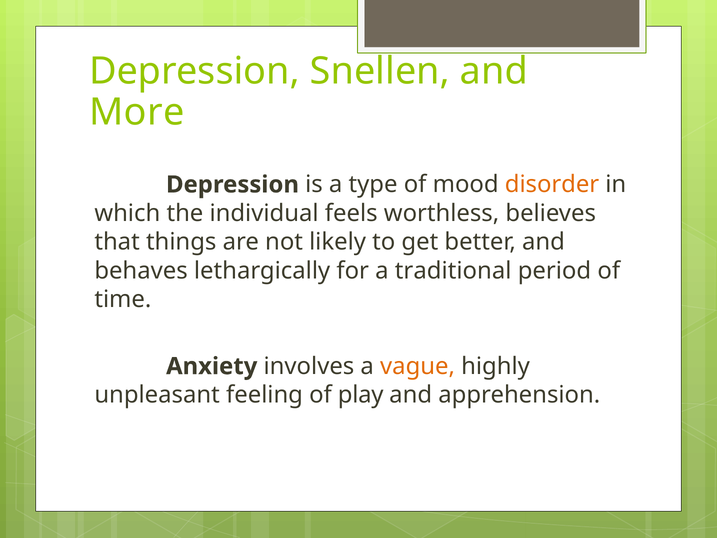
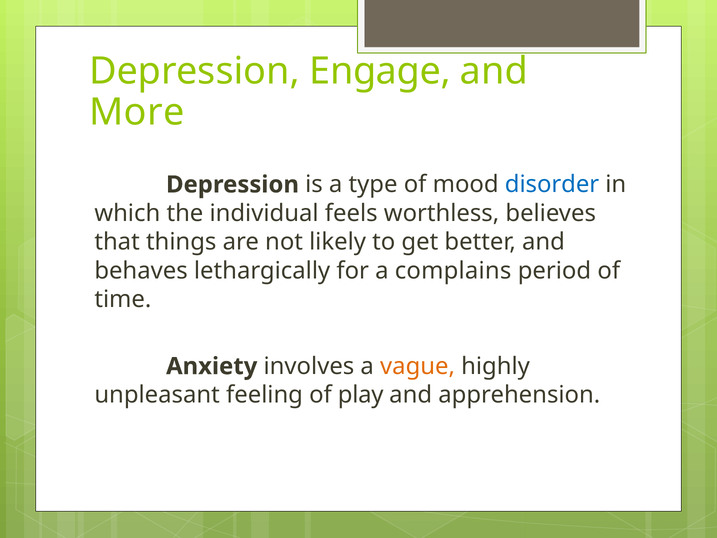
Snellen: Snellen -> Engage (380, 71)
disorder colour: orange -> blue (552, 185)
traditional: traditional -> complains (453, 271)
